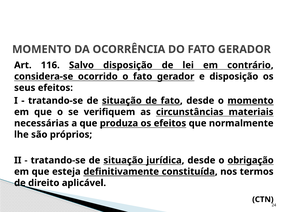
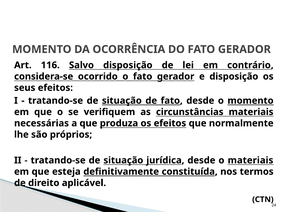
o obrigação: obrigação -> materiais (250, 160)
